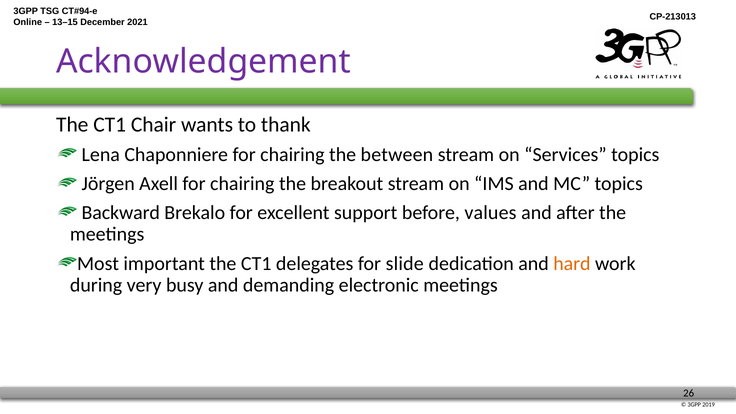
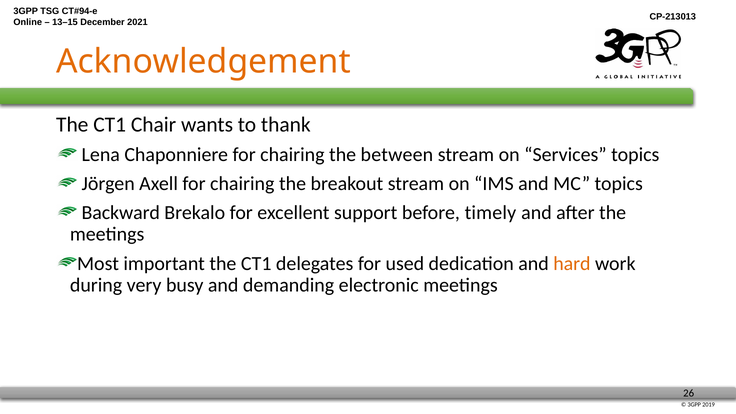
Acknowledgement colour: purple -> orange (203, 62)
values: values -> timely (490, 213)
slide: slide -> used (405, 264)
